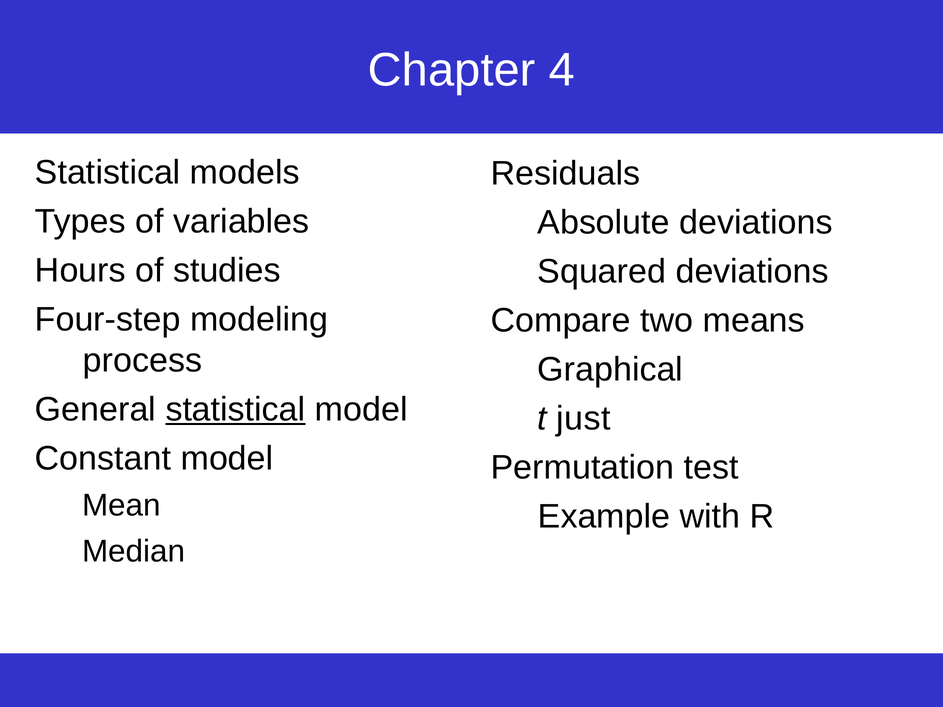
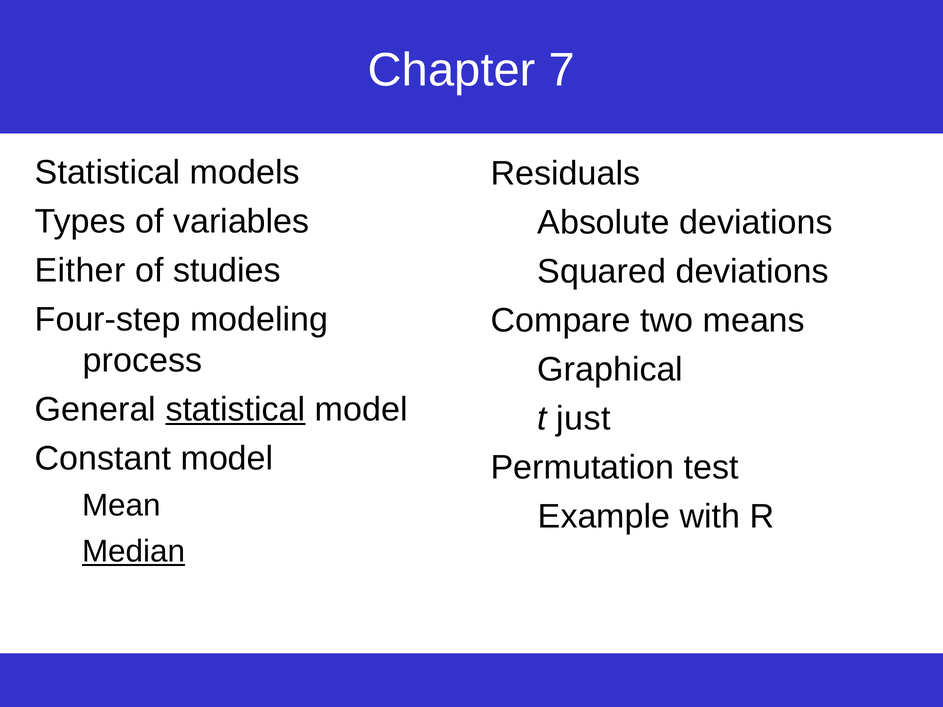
4: 4 -> 7 (562, 70)
Hours: Hours -> Either (80, 271)
Median underline: none -> present (134, 552)
